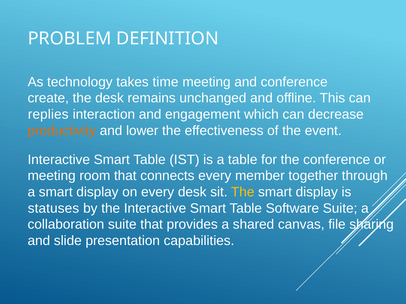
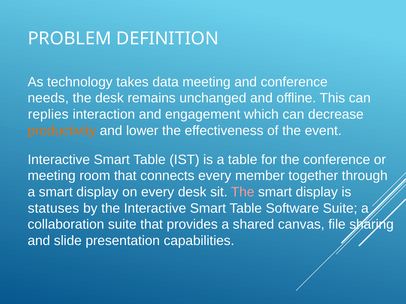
time: time -> data (166, 82)
create: create -> needs (48, 98)
The colour: yellow -> pink (243, 192)
